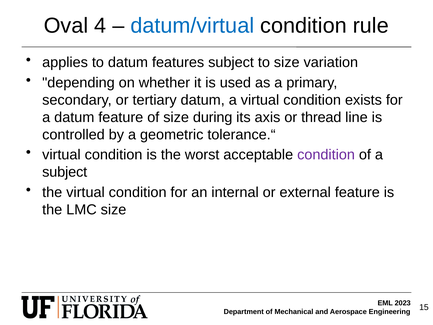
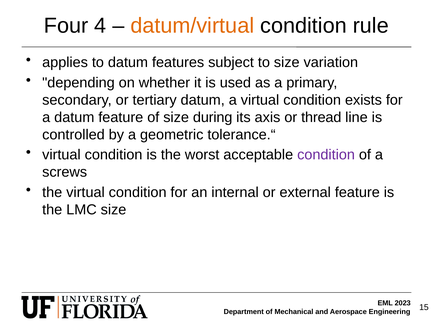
Oval: Oval -> Four (66, 26)
datum/virtual colour: blue -> orange (192, 26)
subject: subject -> screws (65, 172)
